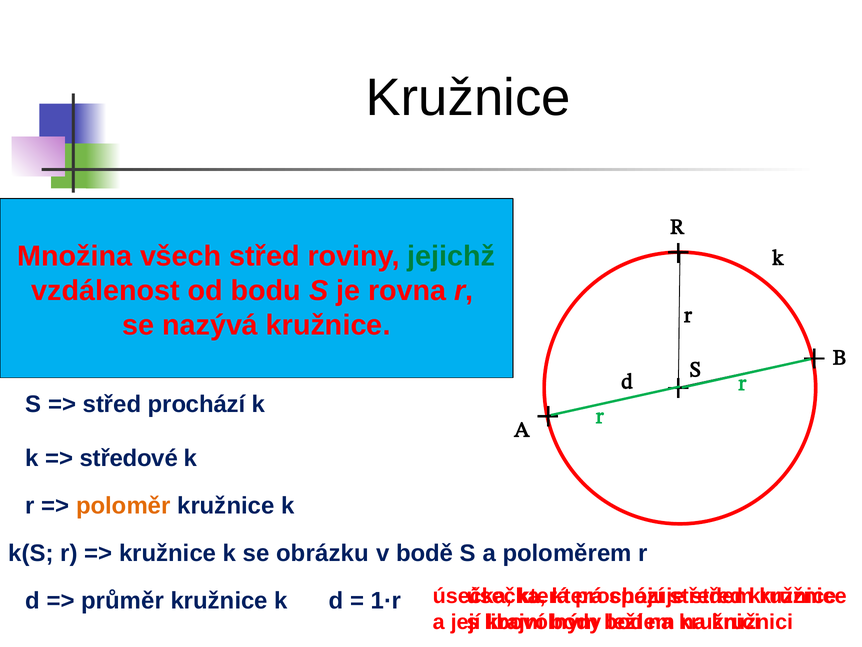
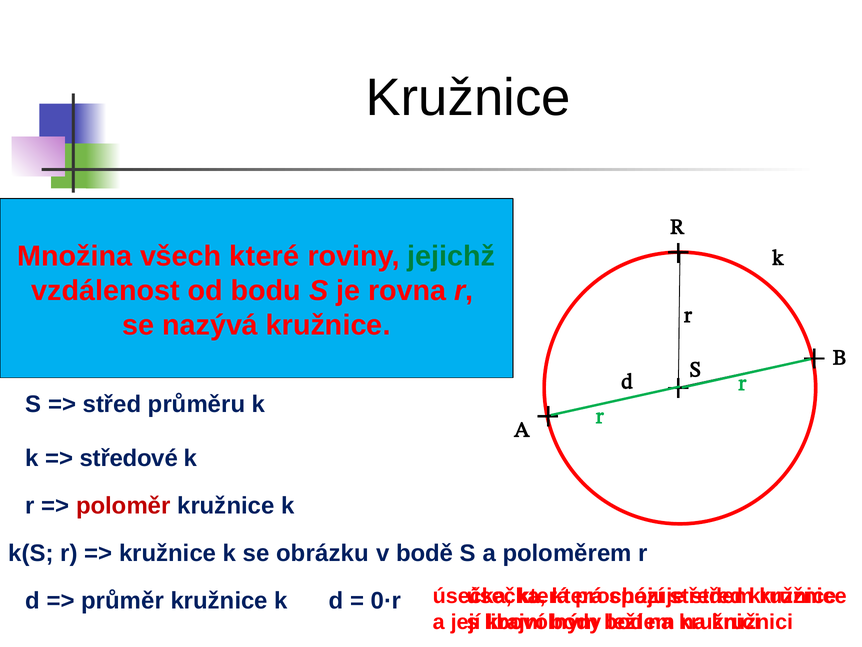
všech střed: střed -> které (264, 256)
střed prochází: prochází -> průměru (197, 404)
poloměr colour: orange -> red (123, 506)
1·r: 1·r -> 0·r (386, 601)
